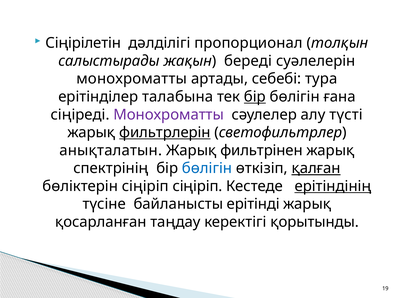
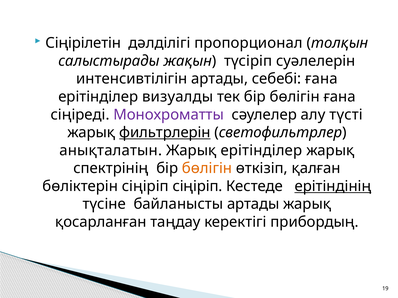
береді: береді -> түсіріп (248, 61)
монохроматты: монохроматты -> интенсивтілігін (132, 79)
себебі тура: тура -> ғана (321, 79)
талабына: талабына -> визуалды (178, 97)
бір underline: present -> none (255, 97)
Жарық фильтрінен: фильтрінен -> ерітінділер (261, 151)
бөлігін colour: blue -> orange (207, 169)
қалған underline: present -> none (316, 169)
байланысты ерітінді: ерітінді -> артады (253, 204)
қорытынды: қорытынды -> прибордың (315, 222)
